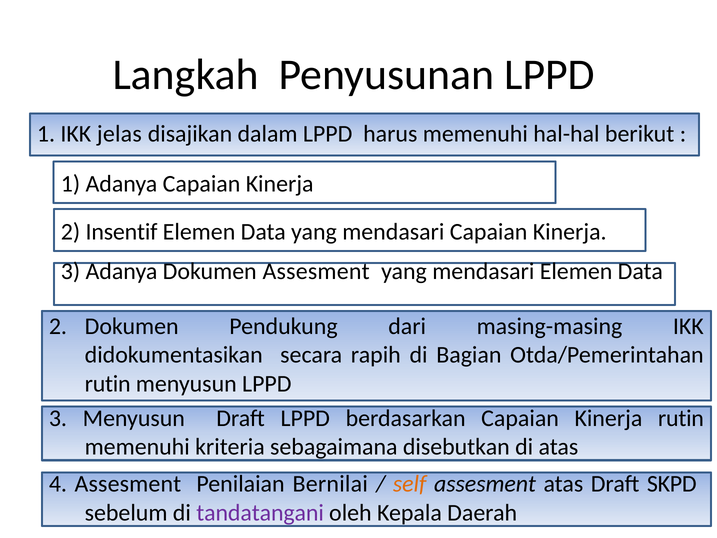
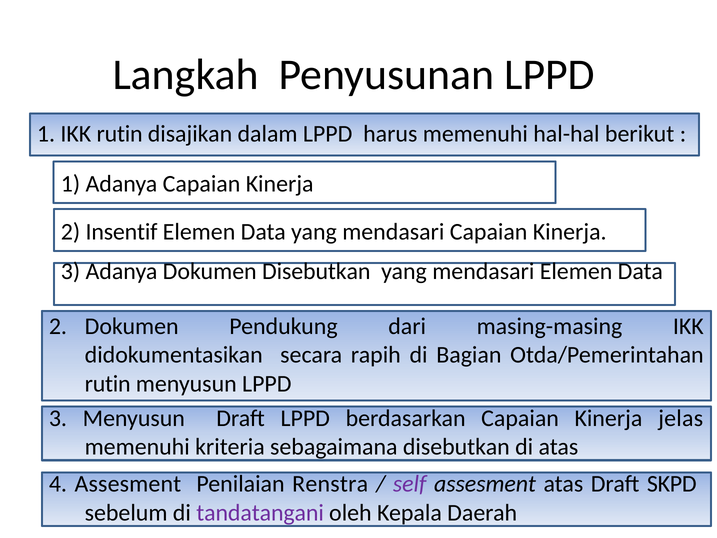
IKK jelas: jelas -> rutin (120, 134)
Dokumen Assesment: Assesment -> Disebutkan (316, 271)
Kinerja rutin: rutin -> jelas (681, 418)
Bernilai: Bernilai -> Renstra (330, 484)
self colour: orange -> purple (410, 484)
